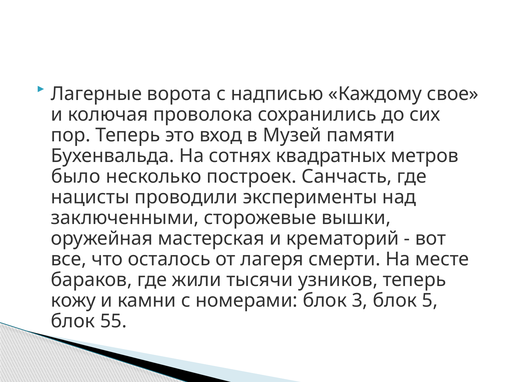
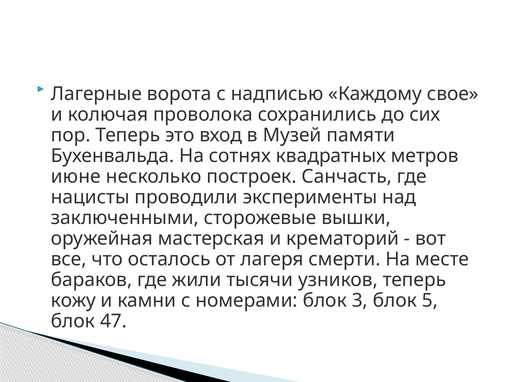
было: было -> июне (76, 177)
55: 55 -> 47 (114, 322)
